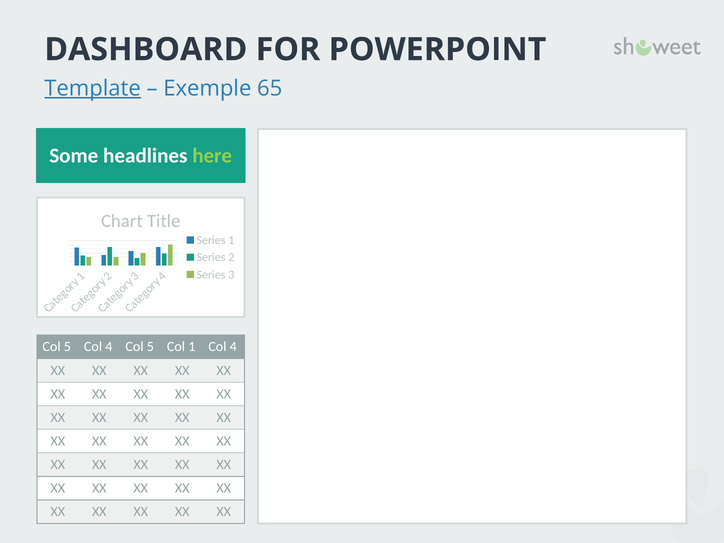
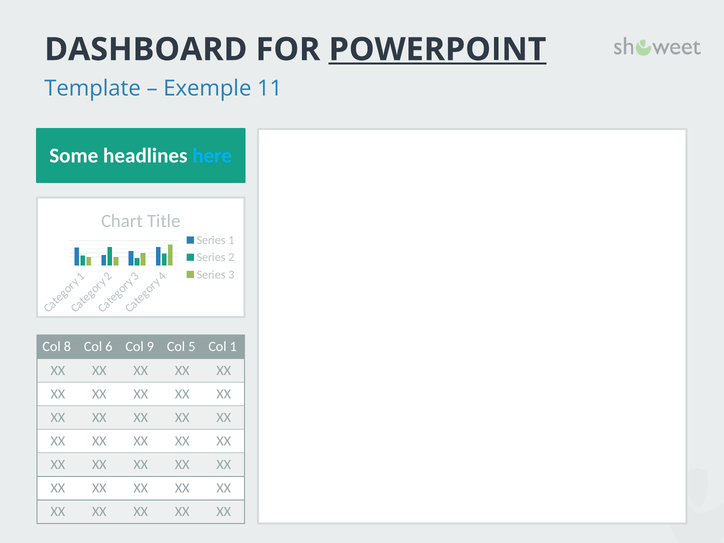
POWERPOINT underline: none -> present (438, 50)
Template underline: present -> none (93, 88)
65: 65 -> 11 (270, 88)
here colour: light green -> light blue (212, 156)
5: 5 -> 8 (67, 347)
4: 4 -> 6 (109, 347)
5: 5 -> 9 (150, 347)
Col 1: 1 -> 5 (192, 347)
4: 4 -> 1 (233, 347)
